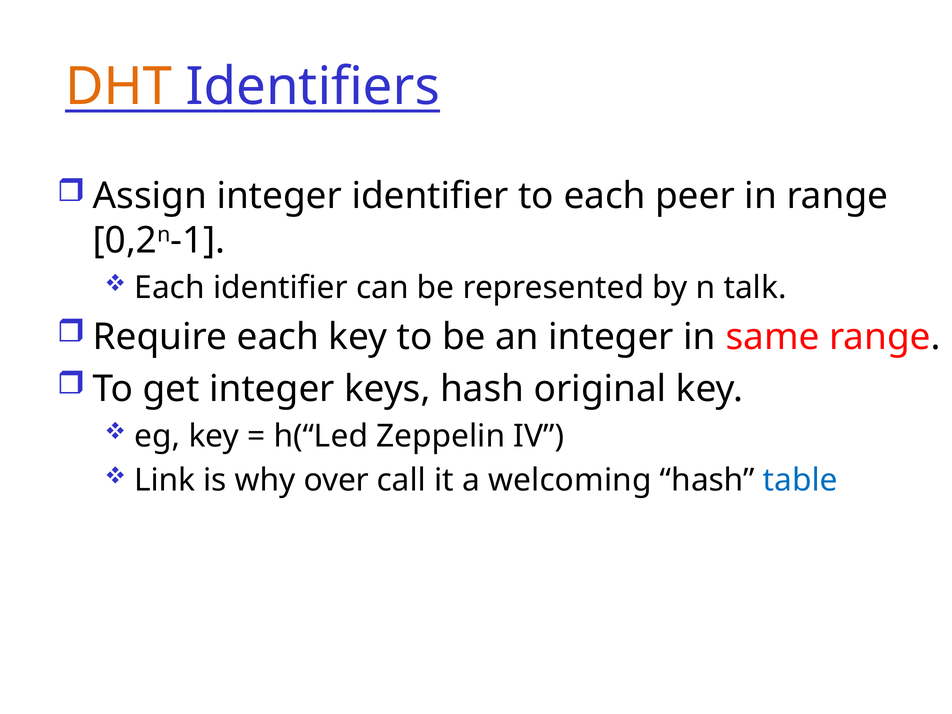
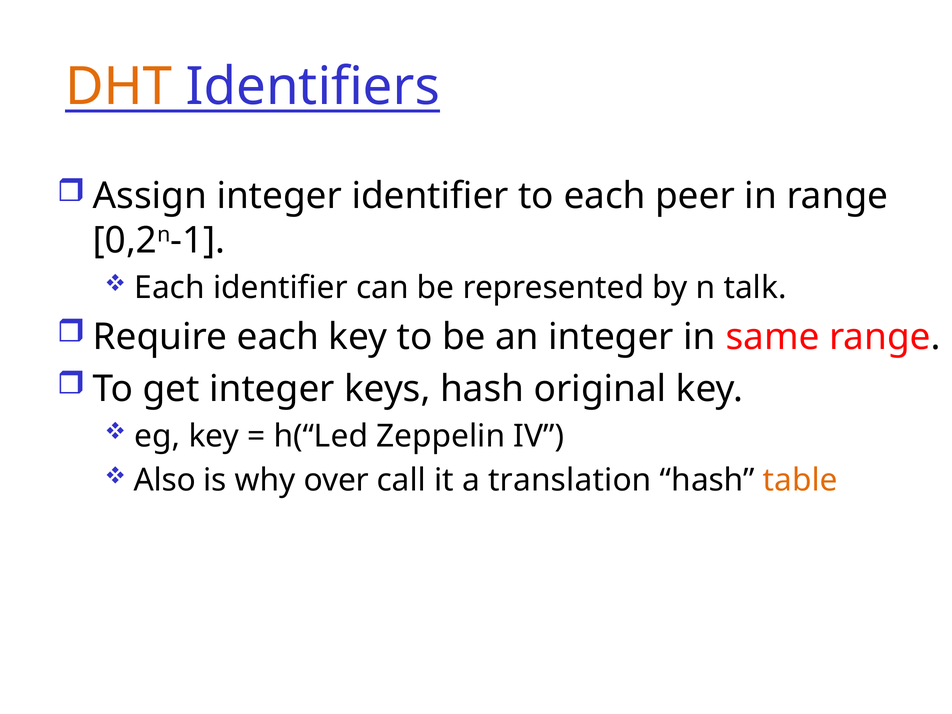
Link: Link -> Also (165, 480)
welcoming: welcoming -> translation (570, 480)
table colour: blue -> orange (800, 480)
